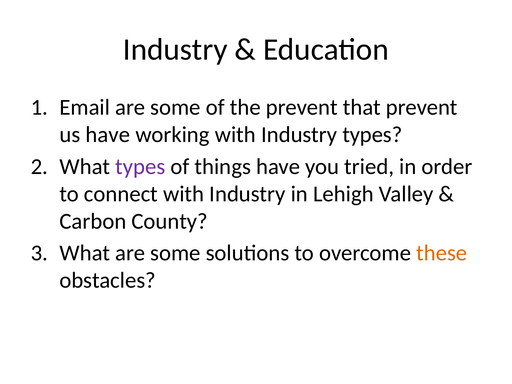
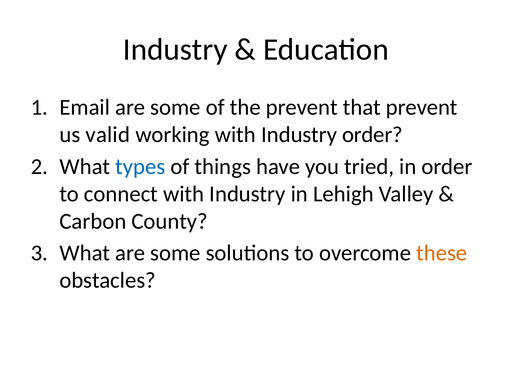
us have: have -> valid (108, 135)
Industry types: types -> order (372, 135)
types colour: purple -> blue (140, 167)
